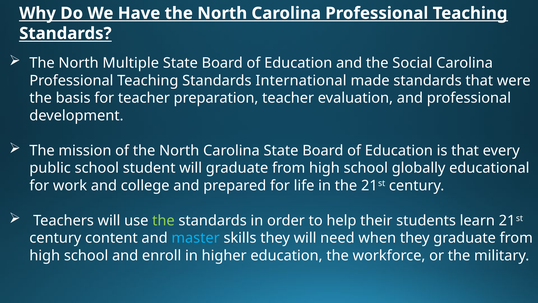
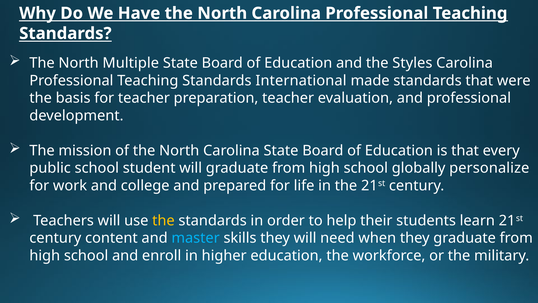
Social: Social -> Styles (412, 63)
educational: educational -> personalize (489, 168)
the colour: light green -> yellow (163, 220)
